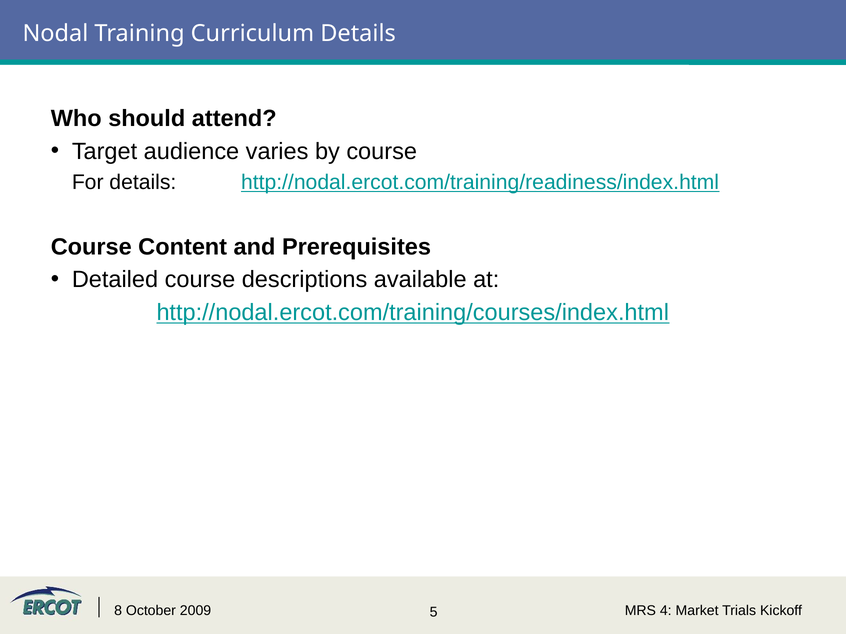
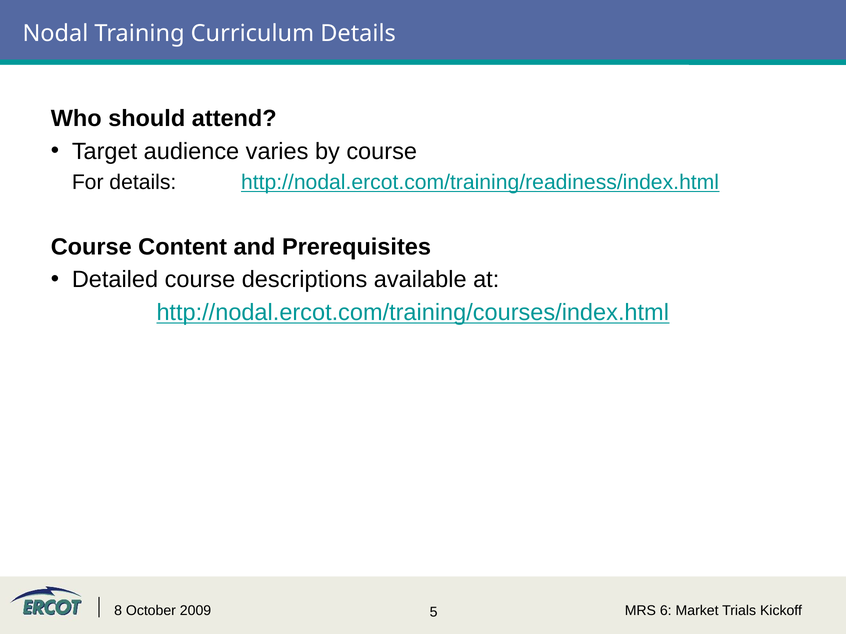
4: 4 -> 6 (666, 611)
